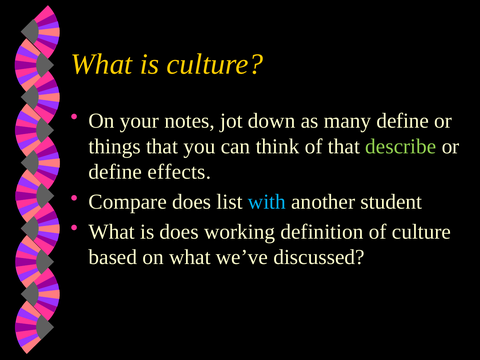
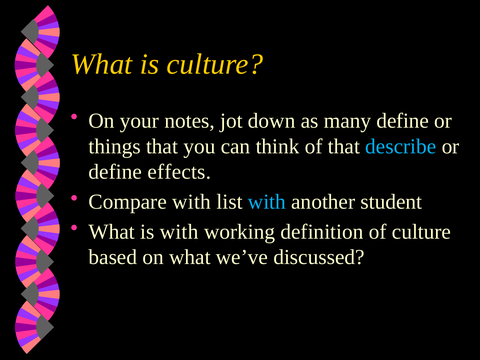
describe colour: light green -> light blue (401, 146)
Compare does: does -> with (192, 202)
is does: does -> with (179, 232)
